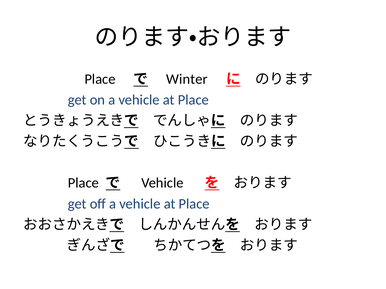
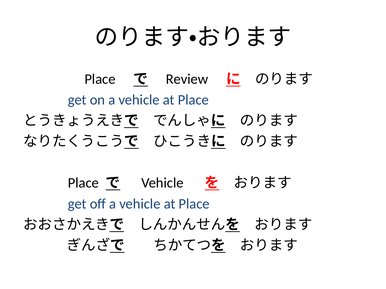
Winter: Winter -> Review (187, 79)
